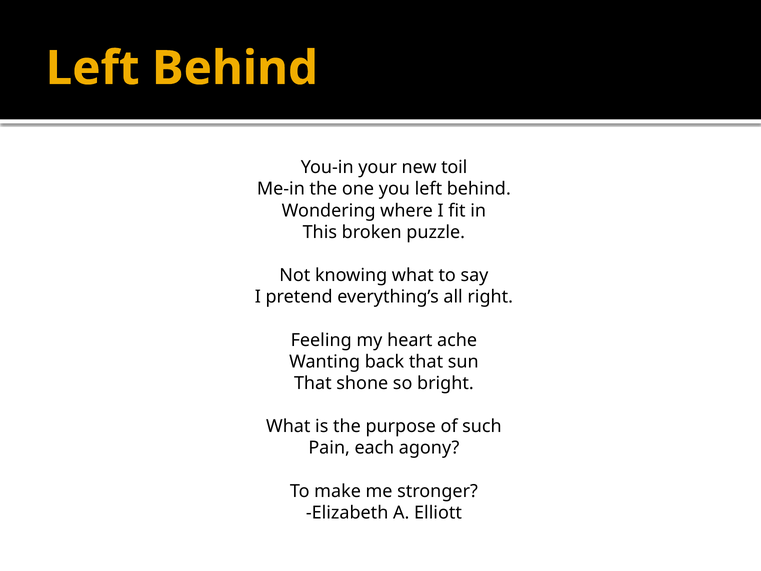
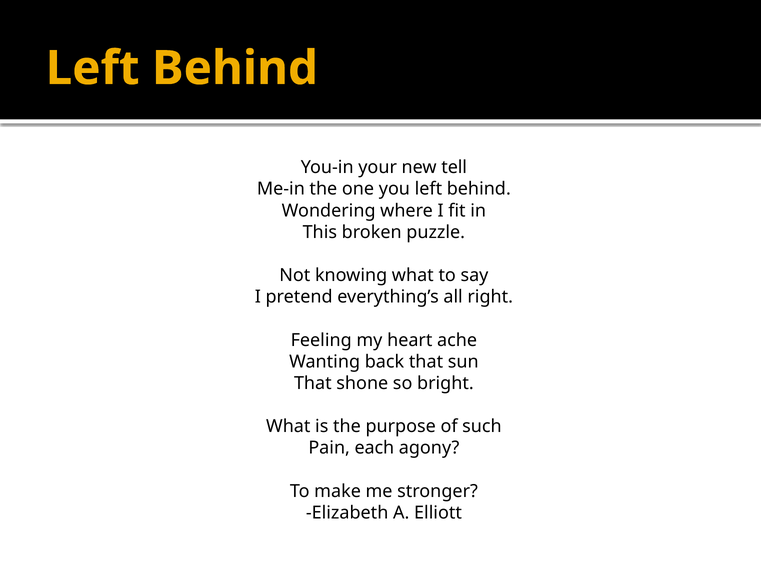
toil: toil -> tell (454, 167)
